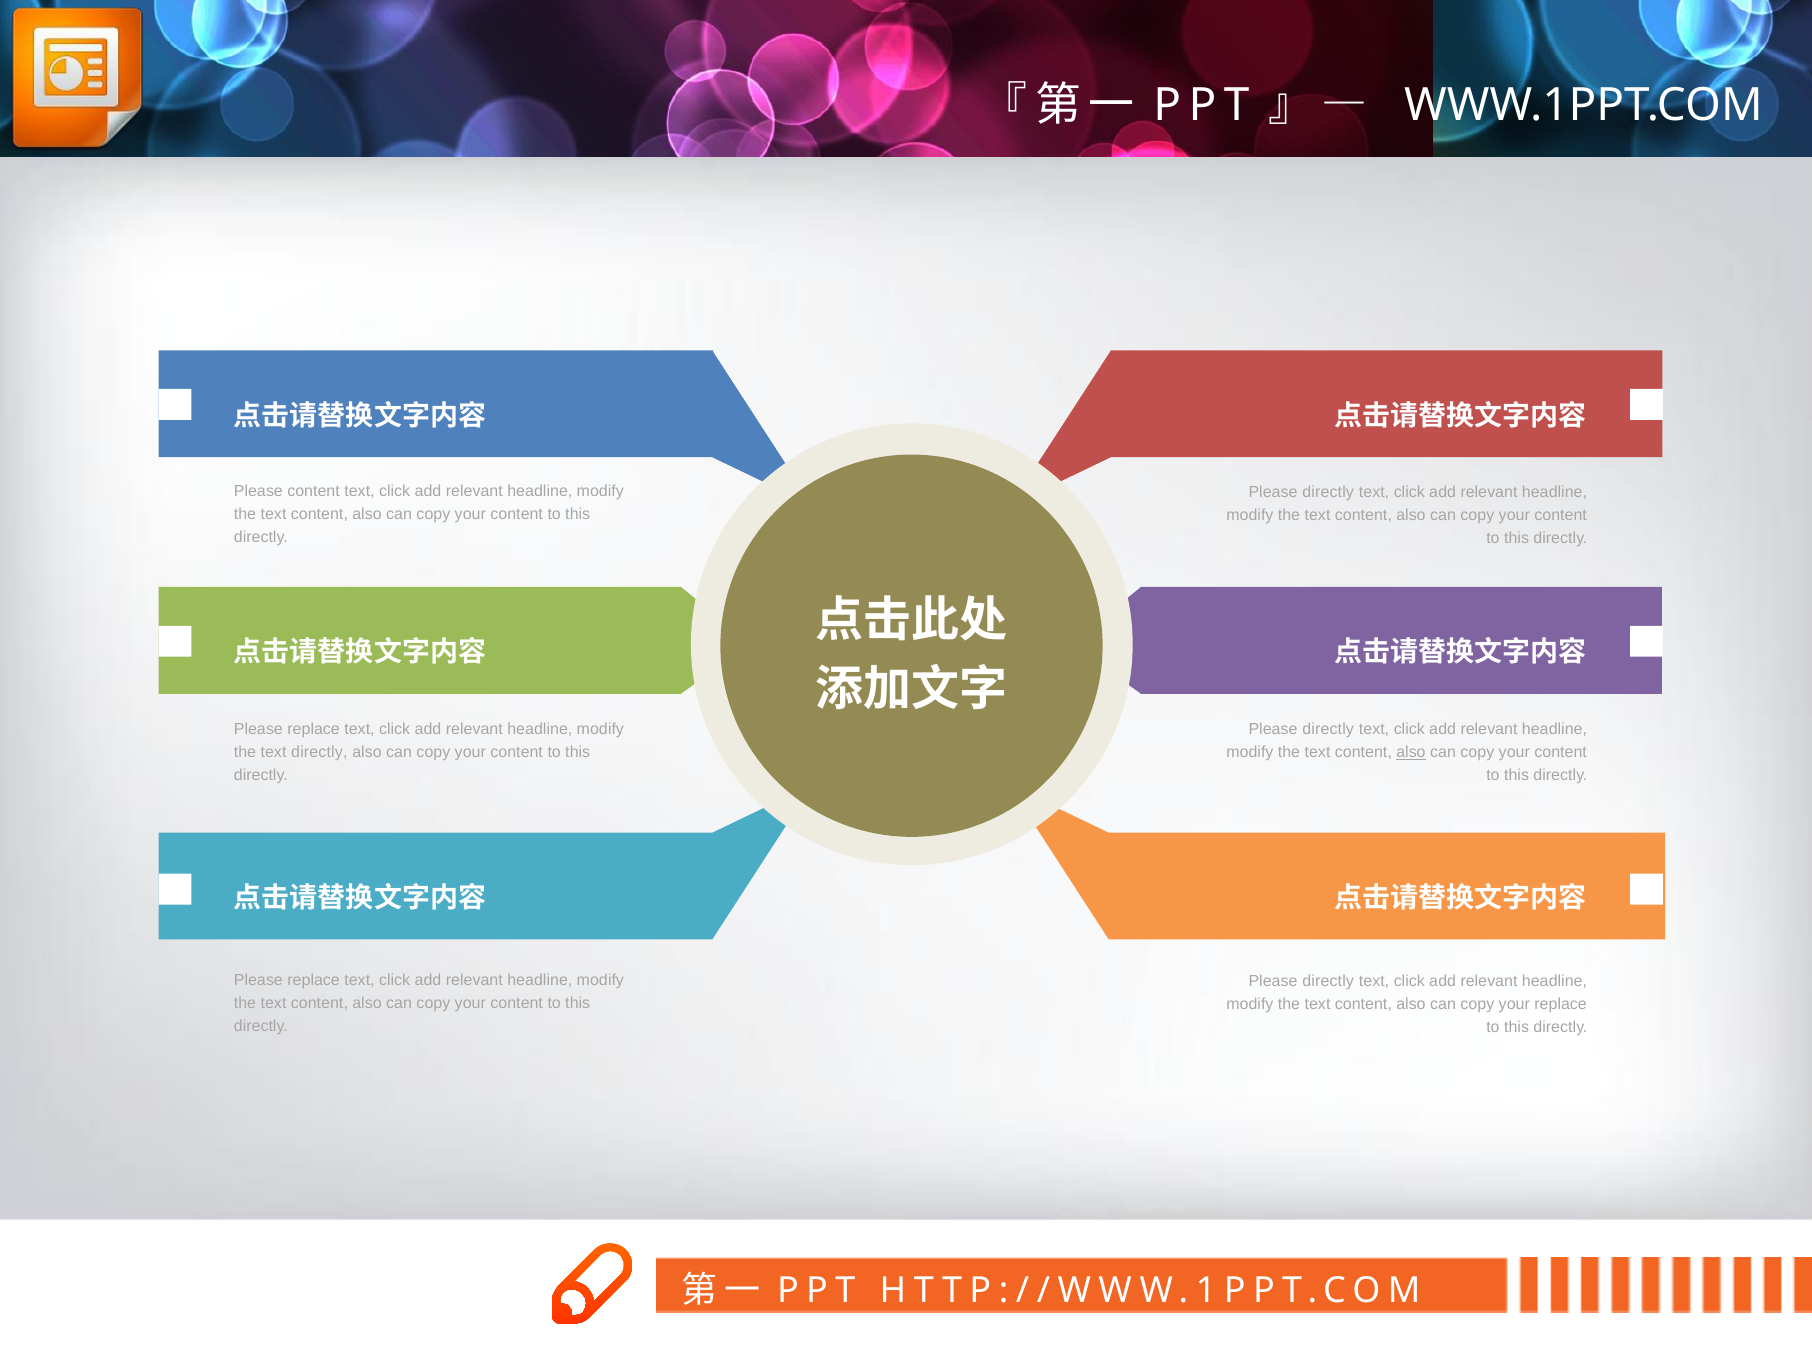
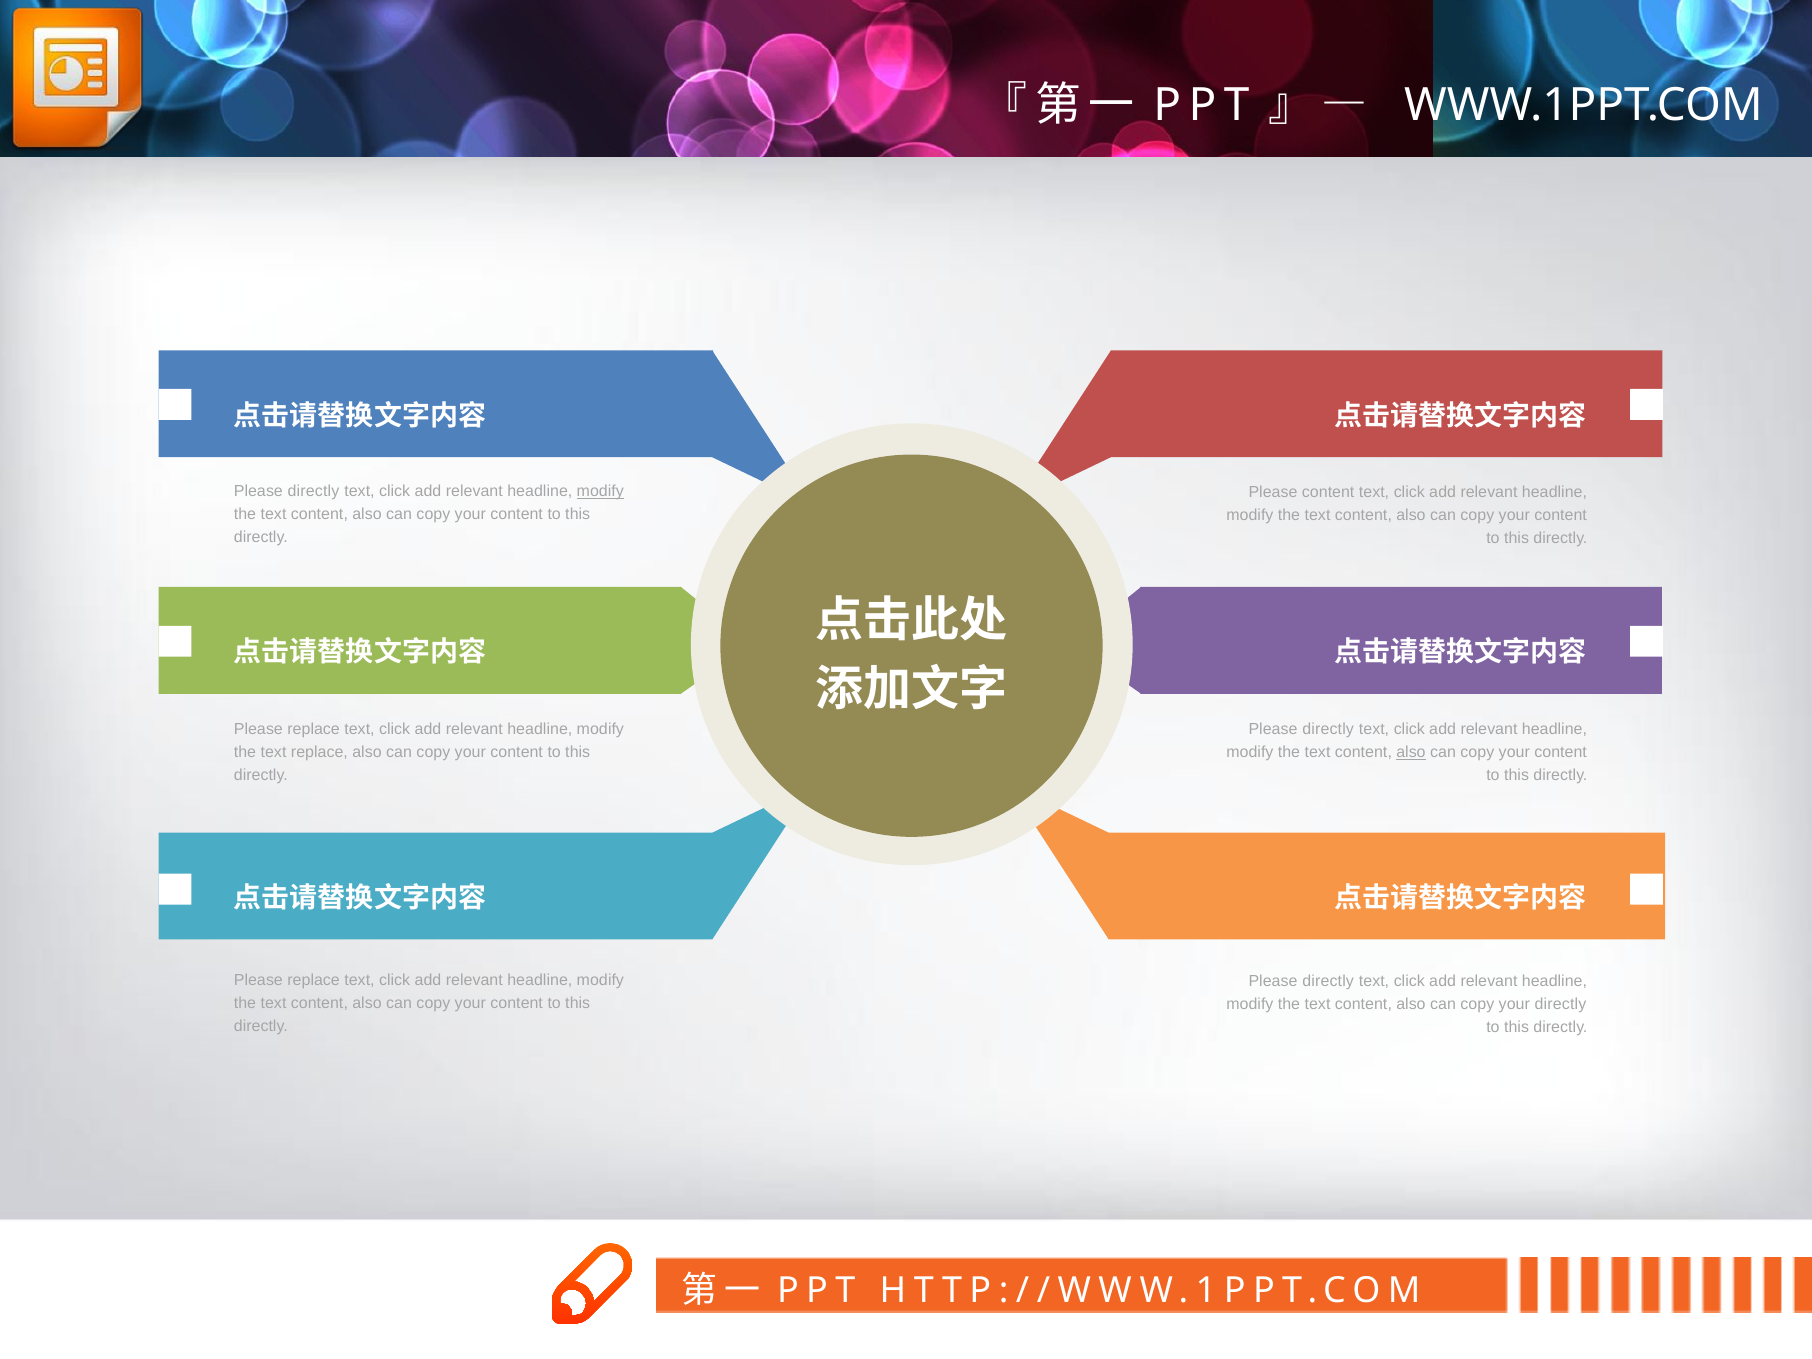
content: content -> directly (313, 492)
modify underline: none -> present (600, 492)
directly: directly -> content (1328, 492)
text directly: directly -> replace (319, 752)
your replace: replace -> directly (1561, 1004)
